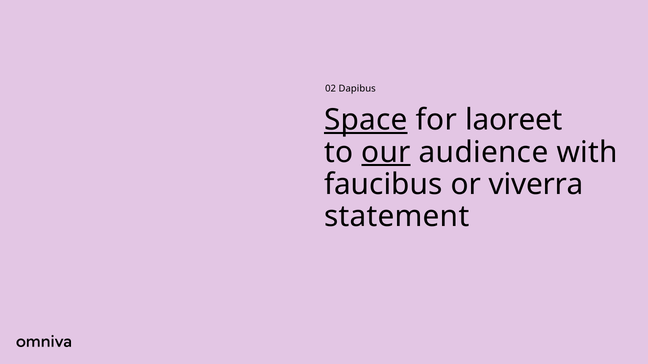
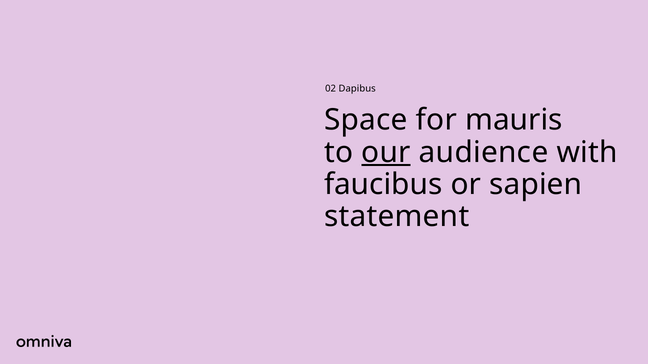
Space underline: present -> none (366, 120)
laoreet: laoreet -> mauris (514, 120)
viverra: viverra -> sapien (536, 185)
